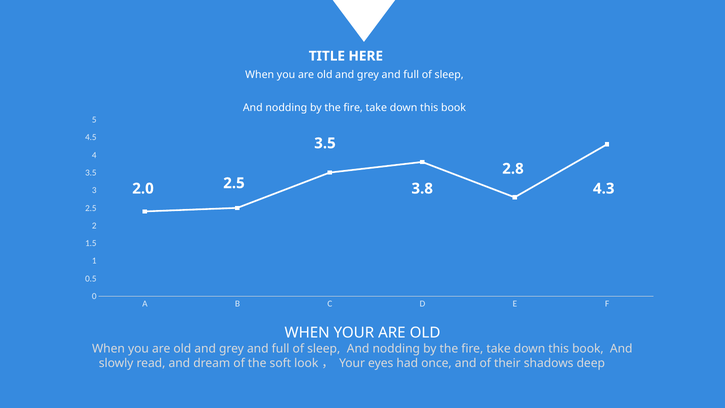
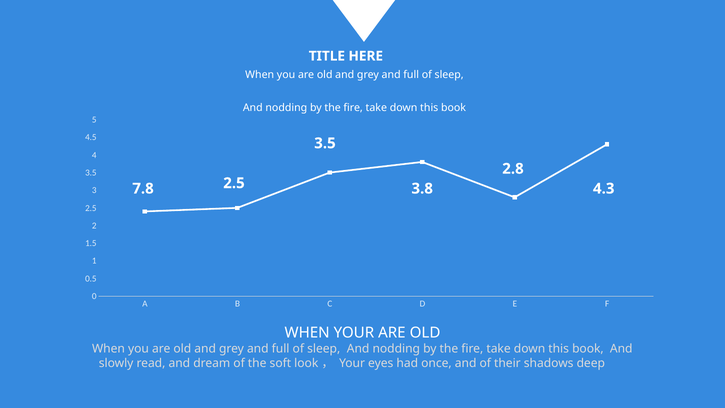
2.0: 2.0 -> 7.8 (143, 188)
